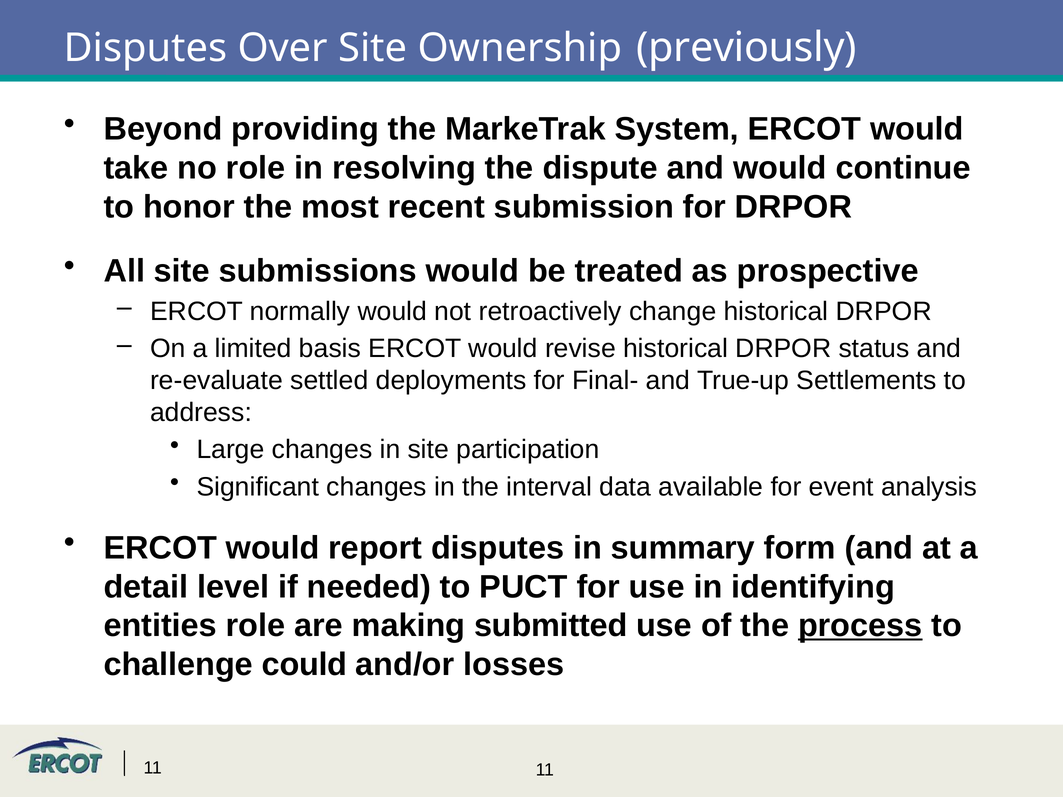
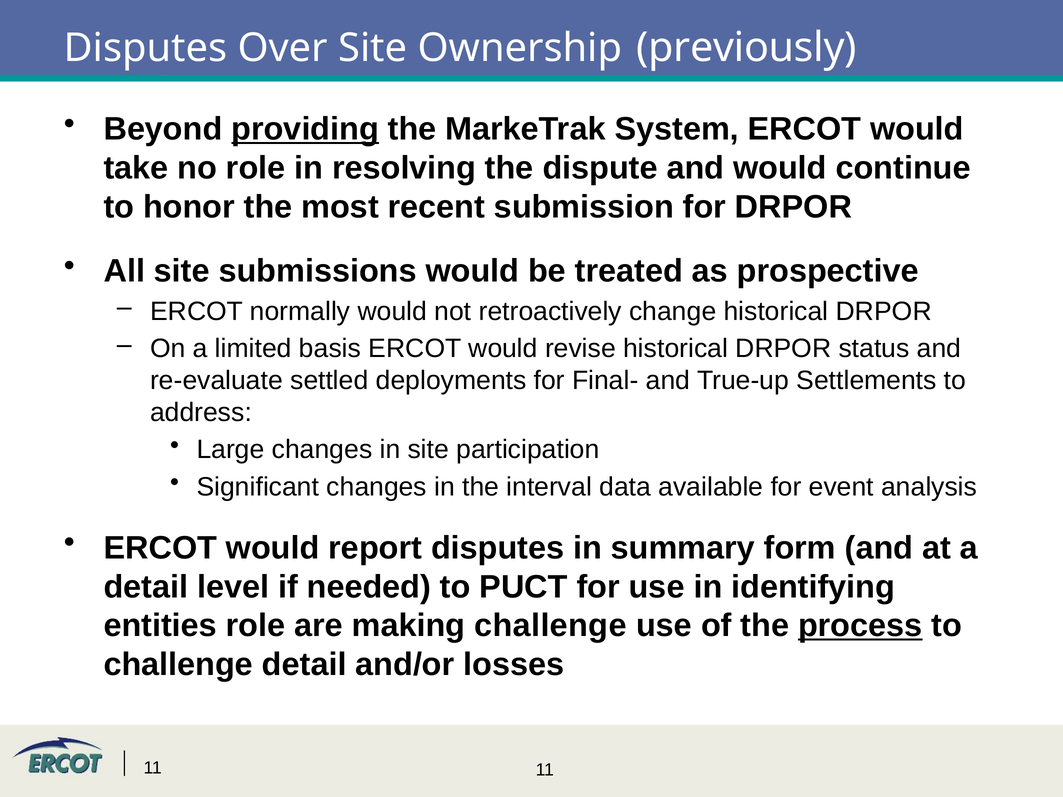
providing underline: none -> present (305, 129)
making submitted: submitted -> challenge (551, 626)
challenge could: could -> detail (304, 665)
